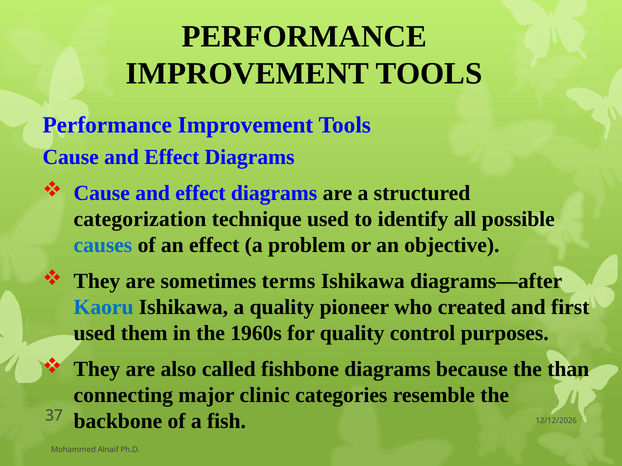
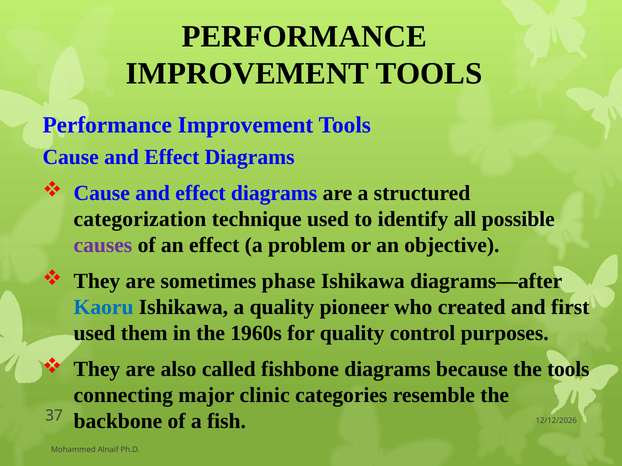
causes colour: blue -> purple (103, 245)
terms: terms -> phase (289, 282)
the than: than -> tools (568, 370)
